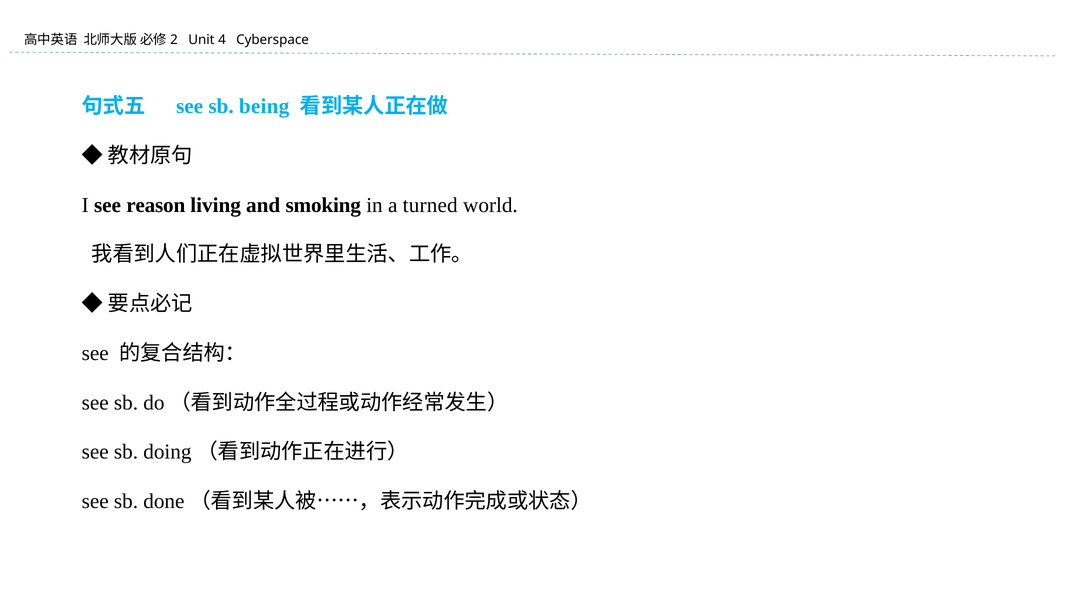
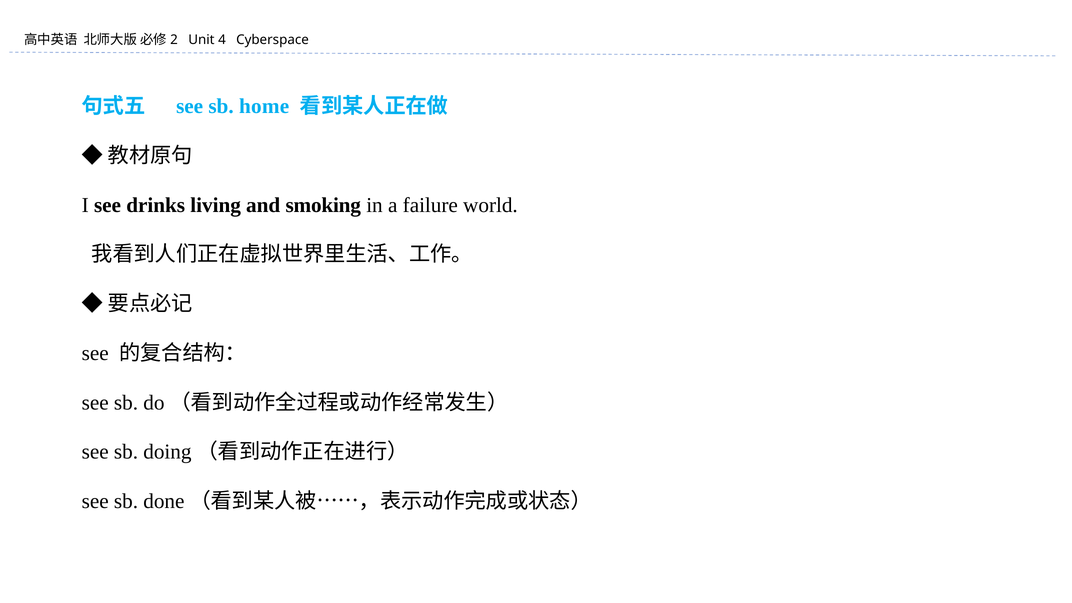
being: being -> home (264, 106)
reason: reason -> drinks (156, 205)
turned: turned -> failure (430, 205)
